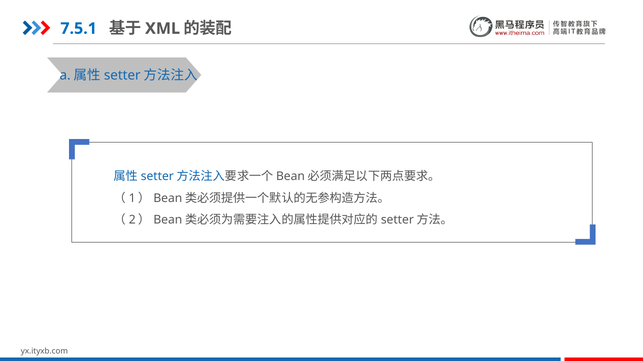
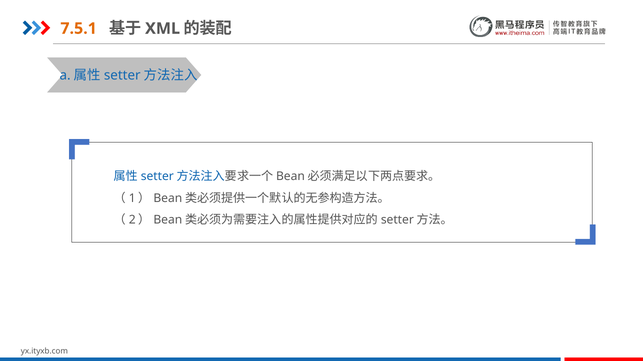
7.5.1 colour: blue -> orange (79, 29)
